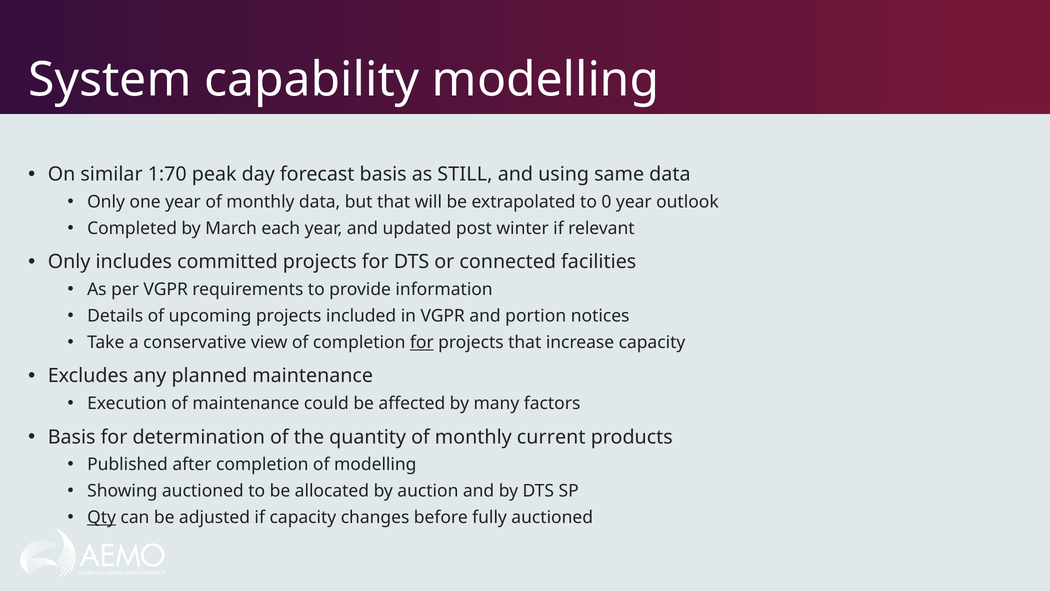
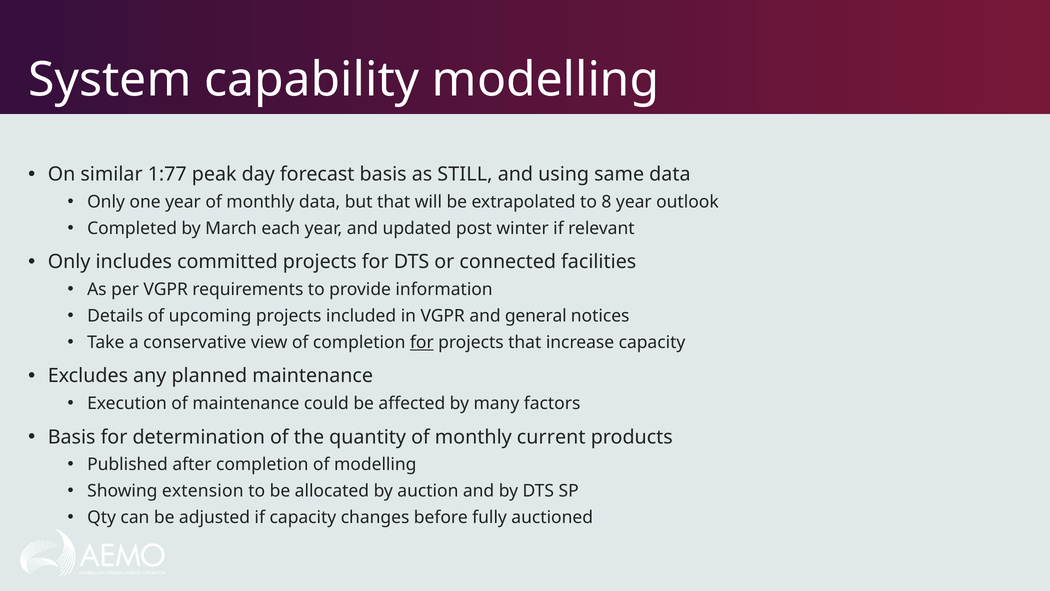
1:70: 1:70 -> 1:77 (167, 174)
0: 0 -> 8 (606, 202)
portion: portion -> general (536, 316)
Showing auctioned: auctioned -> extension (203, 491)
Qty underline: present -> none (102, 517)
